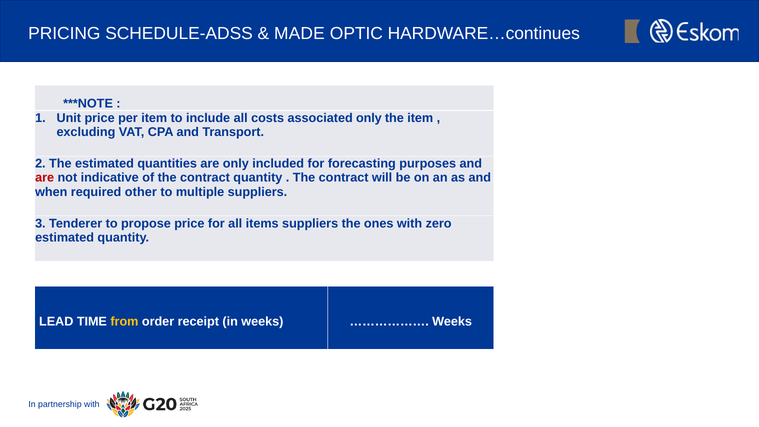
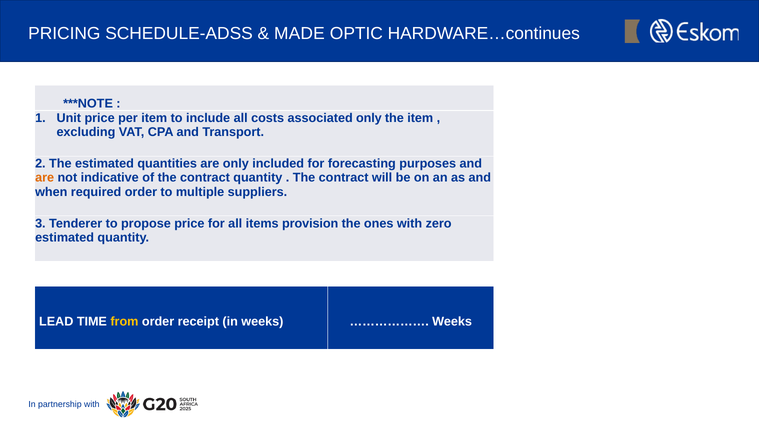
are colour: red -> orange (45, 178)
required other: other -> order (141, 192)
items suppliers: suppliers -> provision (310, 223)
